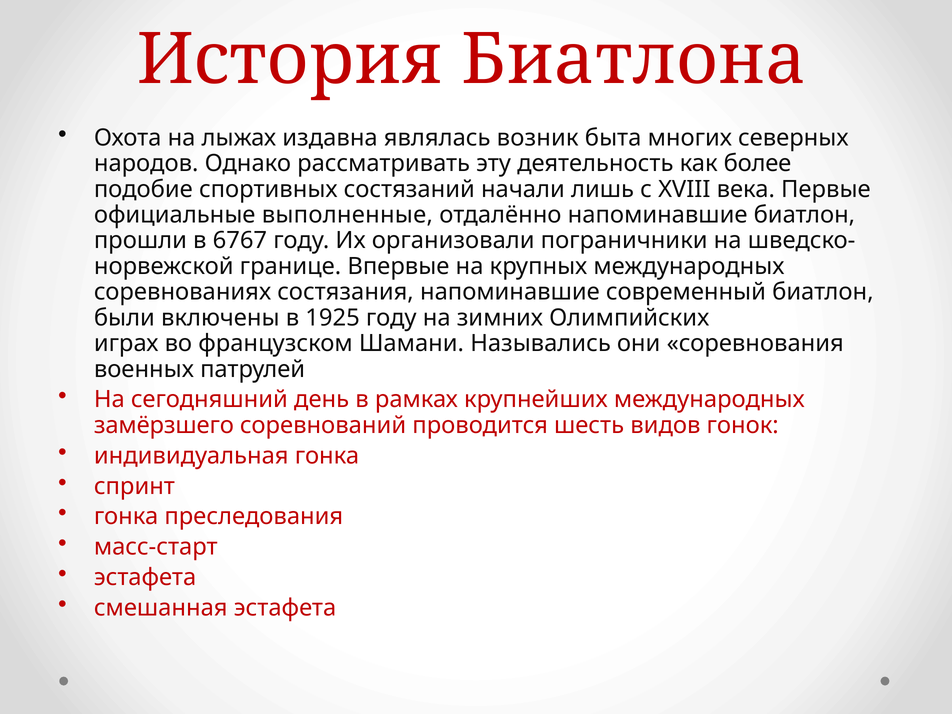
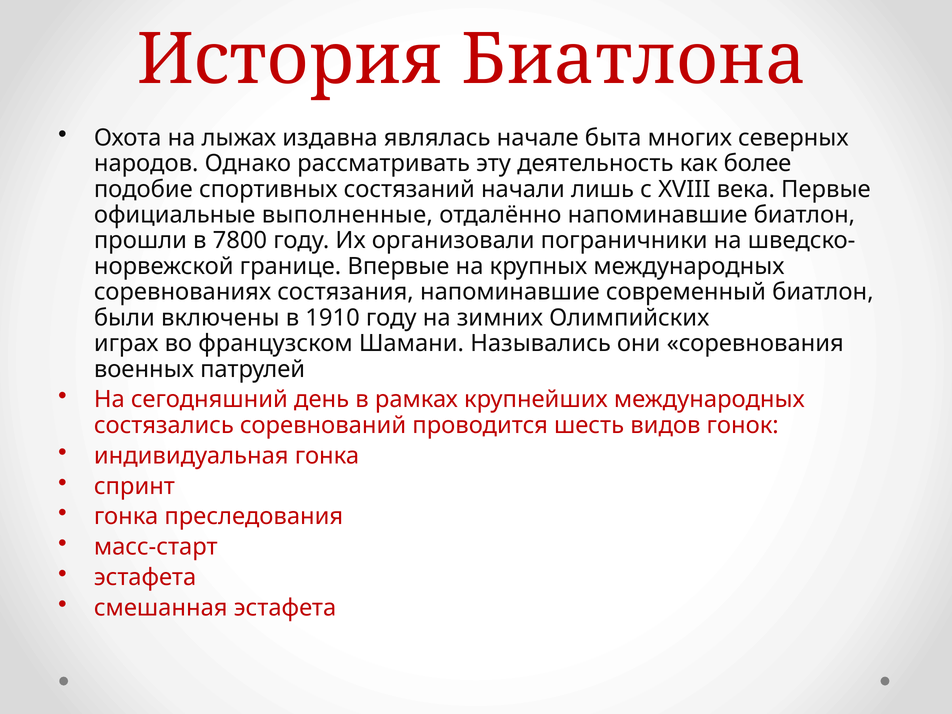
возник: возник -> начале (538, 138)
6767: 6767 -> 7800 (240, 241)
1925: 1925 -> 1910 (333, 318)
замёрзшего: замёрзшего -> состязались (164, 425)
